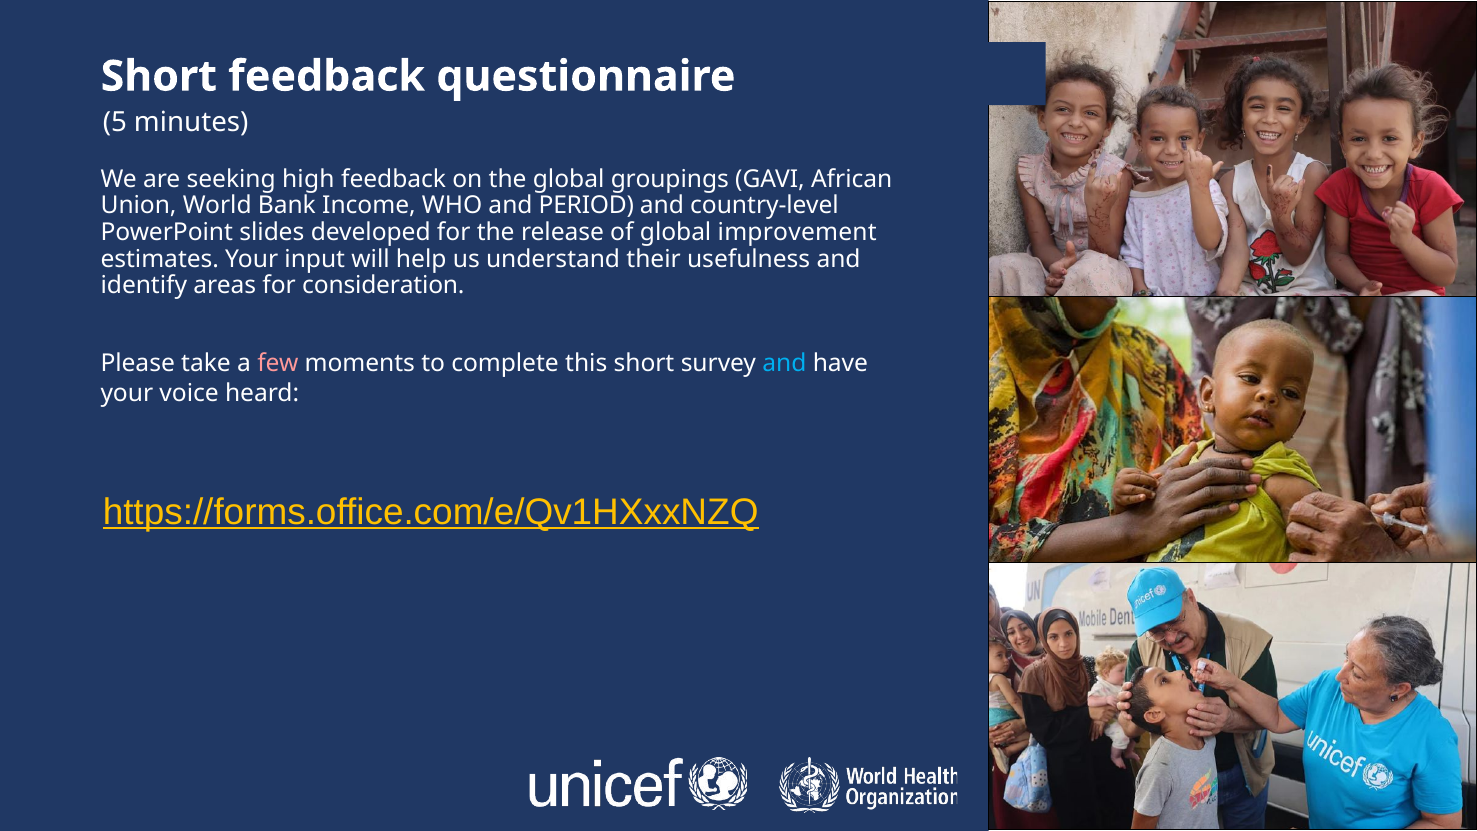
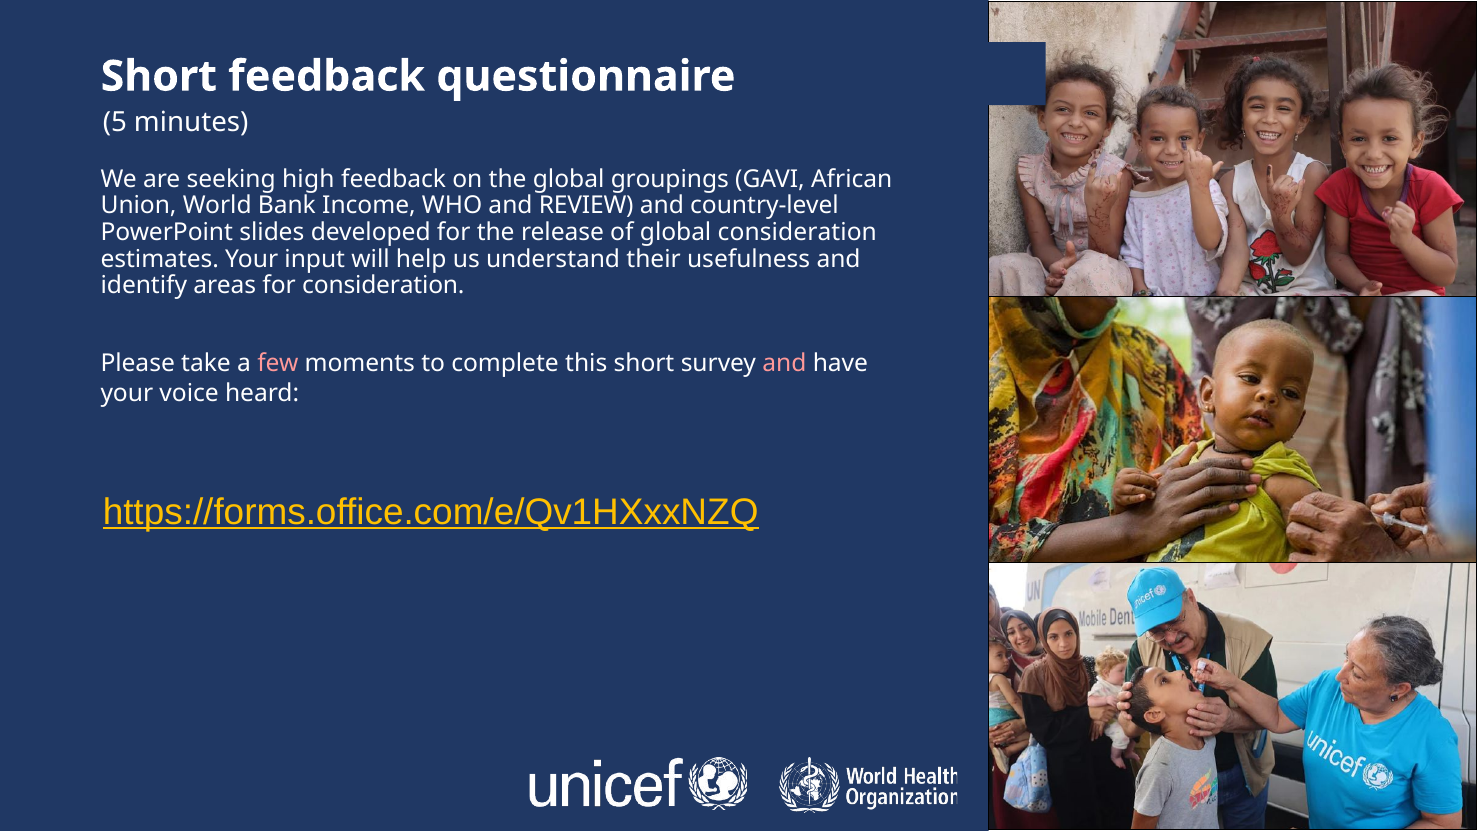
PERIOD: PERIOD -> REVIEW (586, 206)
global improvement: improvement -> consideration (797, 232)
and colour: light blue -> pink (784, 364)
